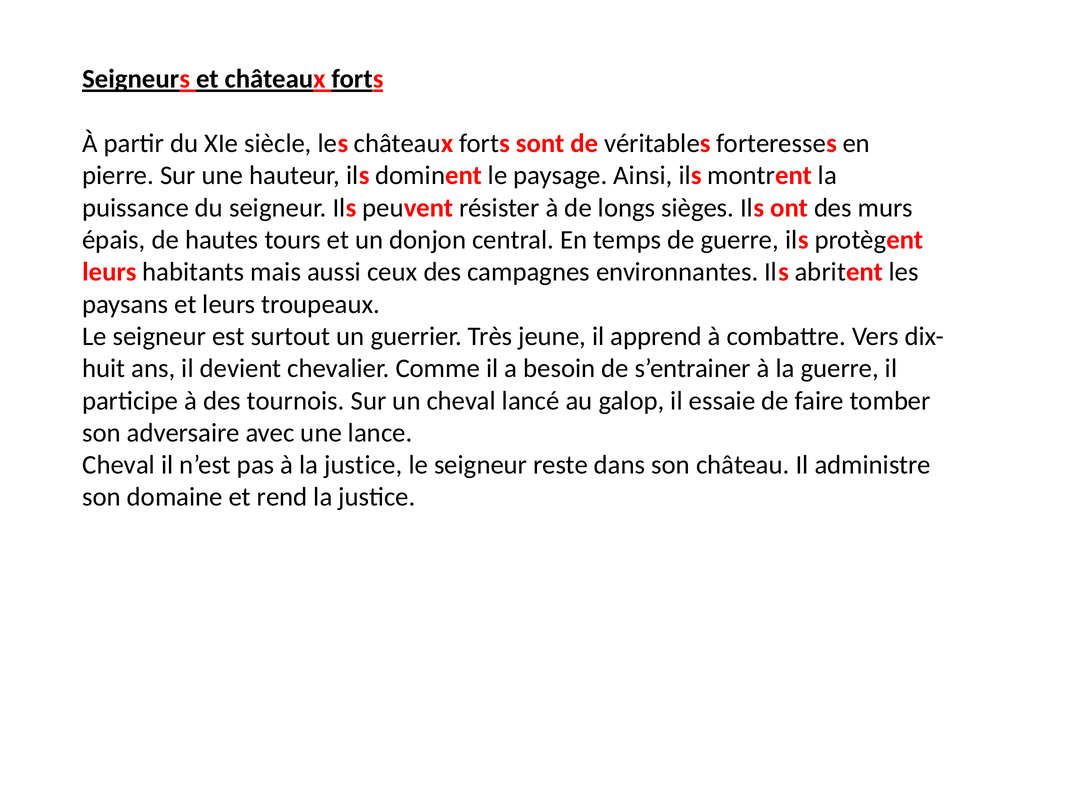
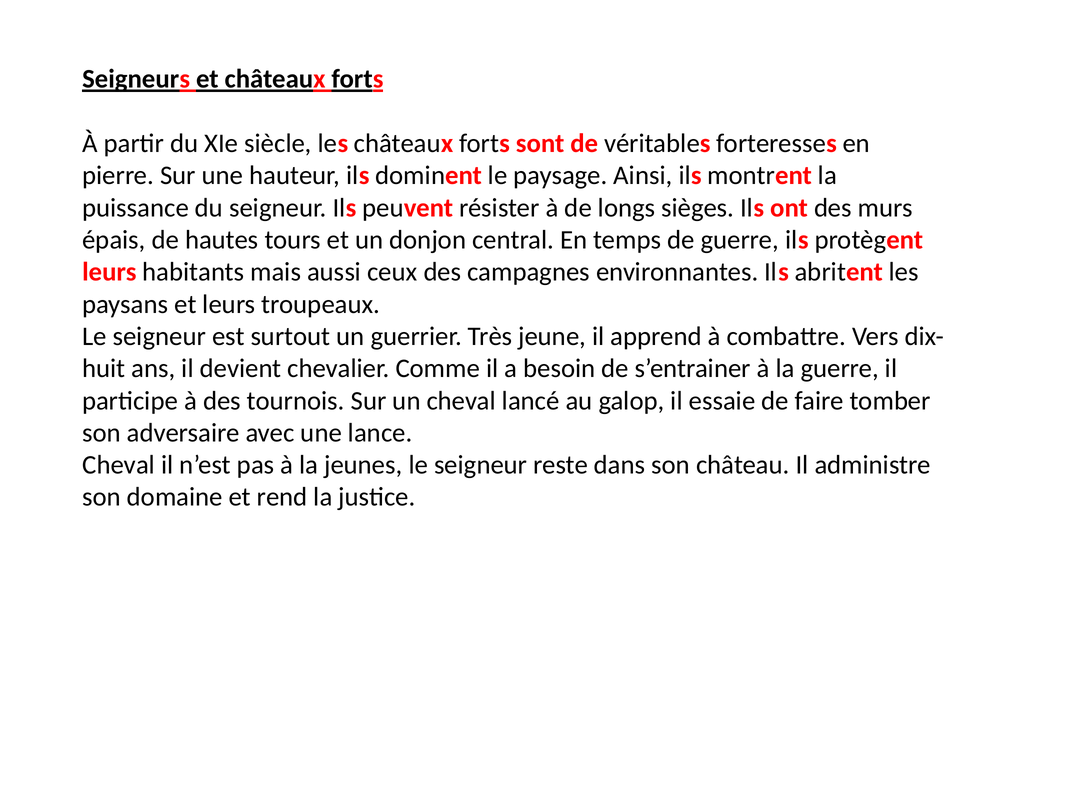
à la justice: justice -> jeunes (363, 465)
